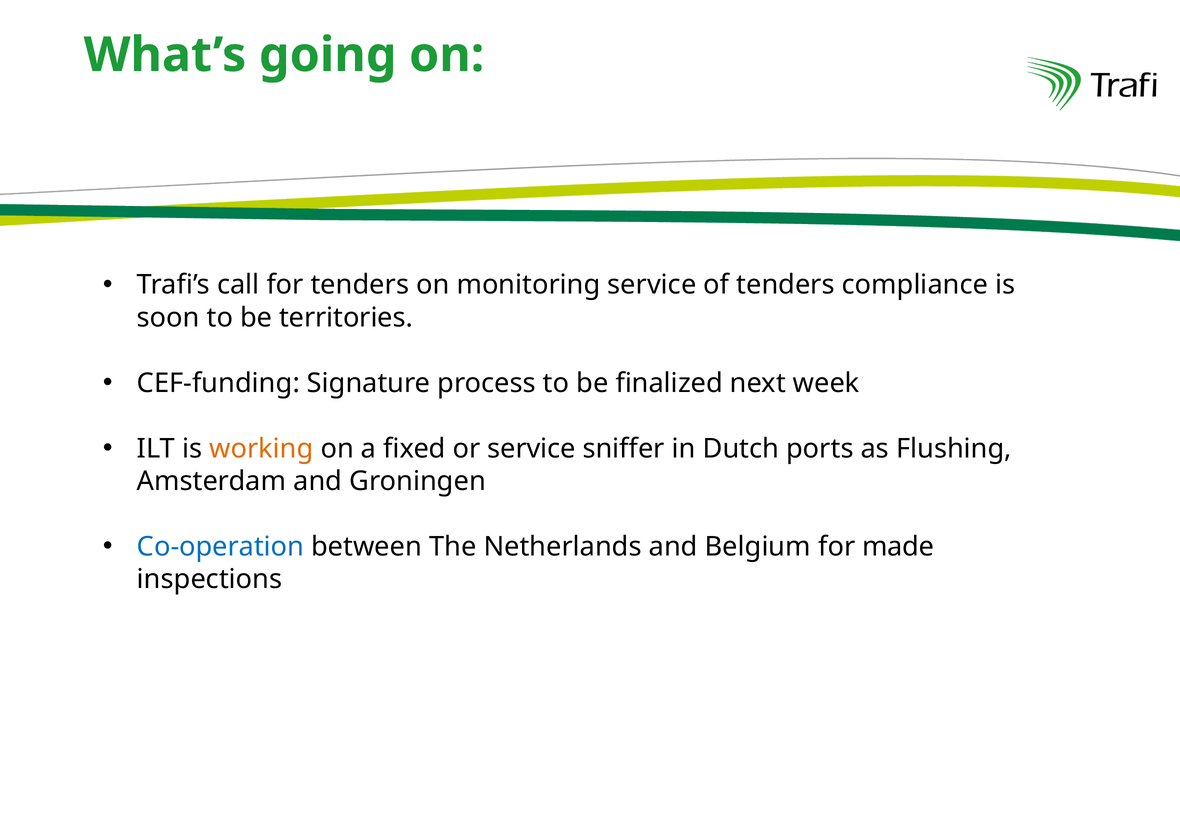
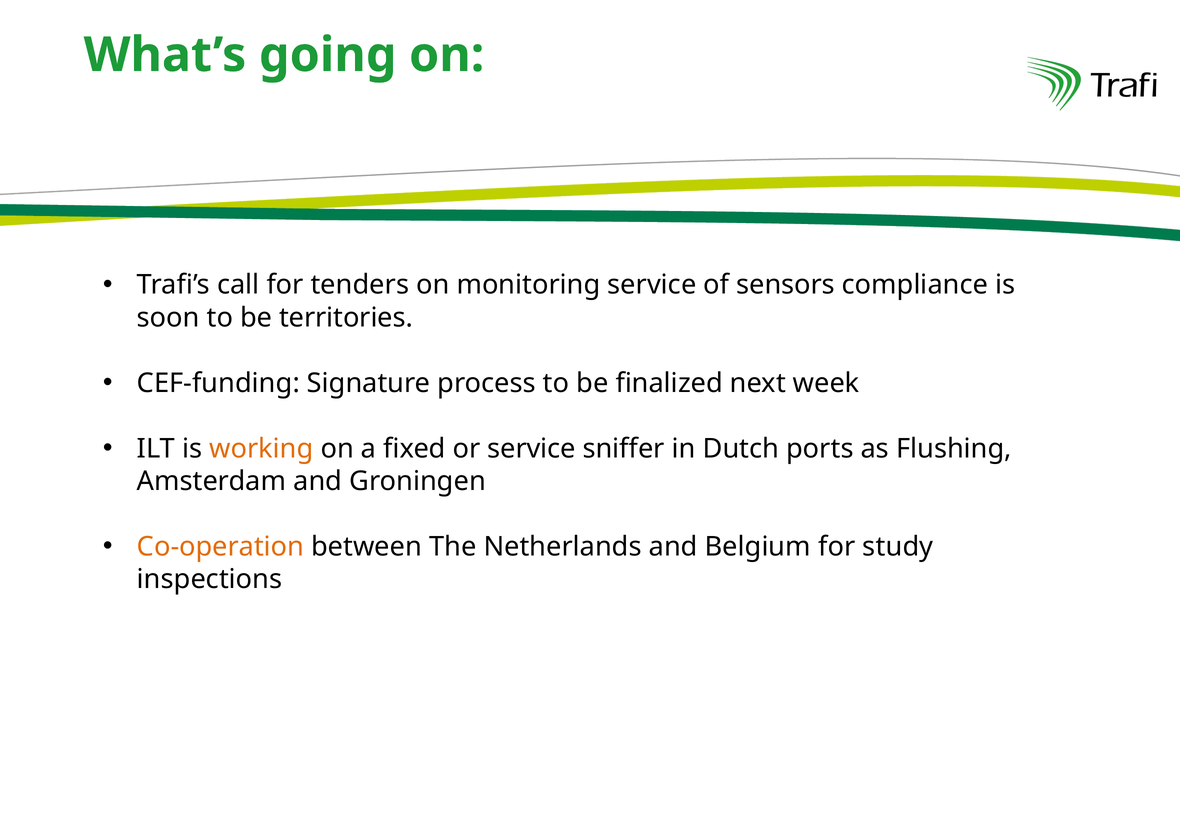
of tenders: tenders -> sensors (786, 285)
Co-operation colour: blue -> orange (221, 546)
made: made -> study (898, 546)
